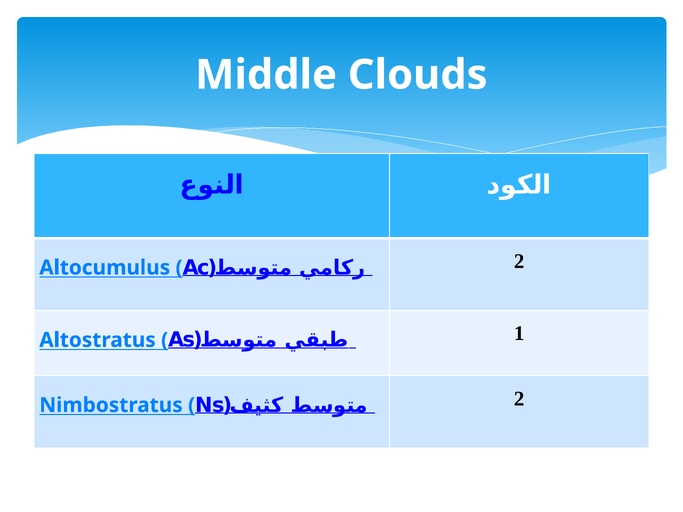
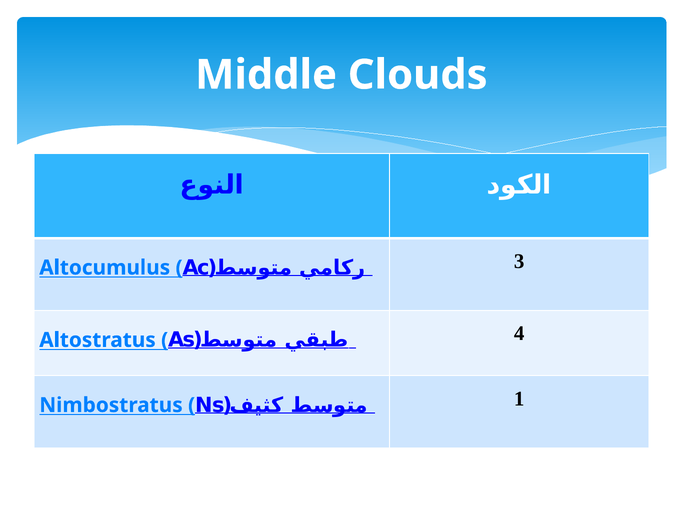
2: 2 -> 3 (519, 261)
1: 1 -> 4 (519, 334)
2: 2 -> 1 (519, 399)
